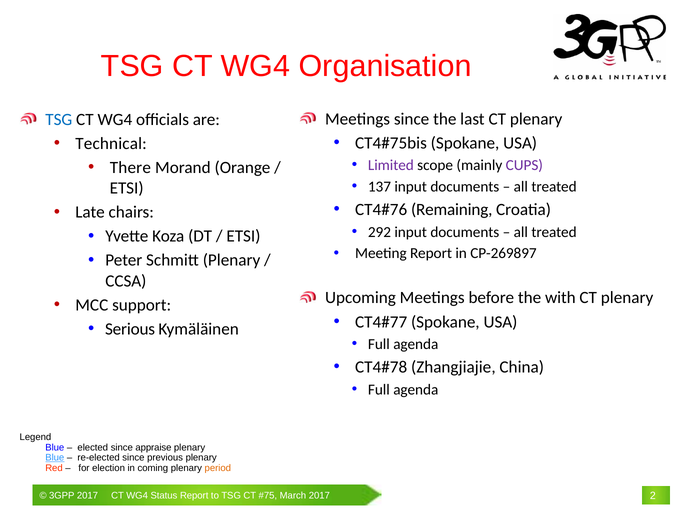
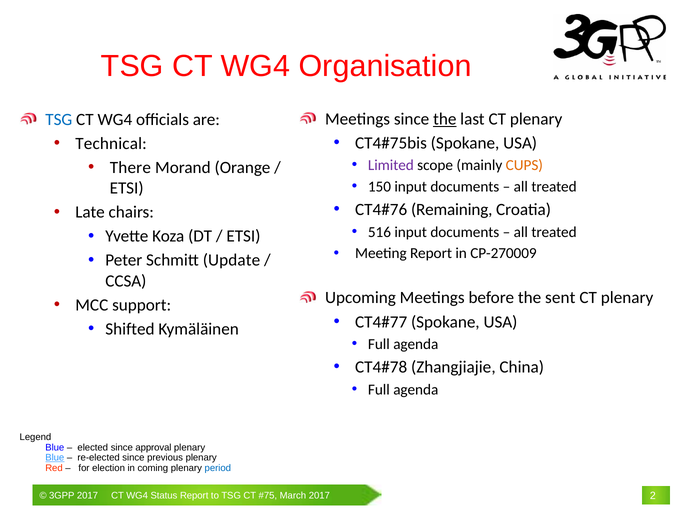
the underline: none -> present (445, 119)
CUPS colour: purple -> orange (524, 165)
137: 137 -> 150 (379, 187)
292: 292 -> 516 (379, 232)
CP-269897: CP-269897 -> CP-270009 (503, 253)
Schmitt Plenary: Plenary -> Update (231, 260)
with: with -> sent (560, 298)
Serious: Serious -> Shifted (130, 329)
appraise: appraise -> approval (153, 447)
period colour: orange -> blue (218, 468)
